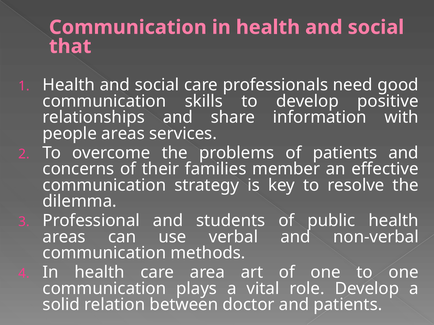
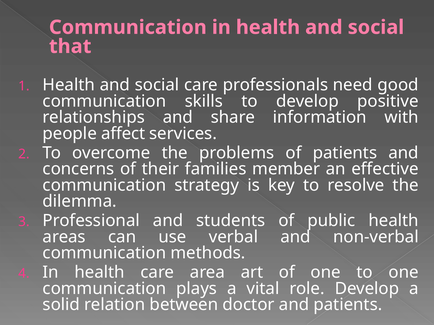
people areas: areas -> affect (123, 134)
